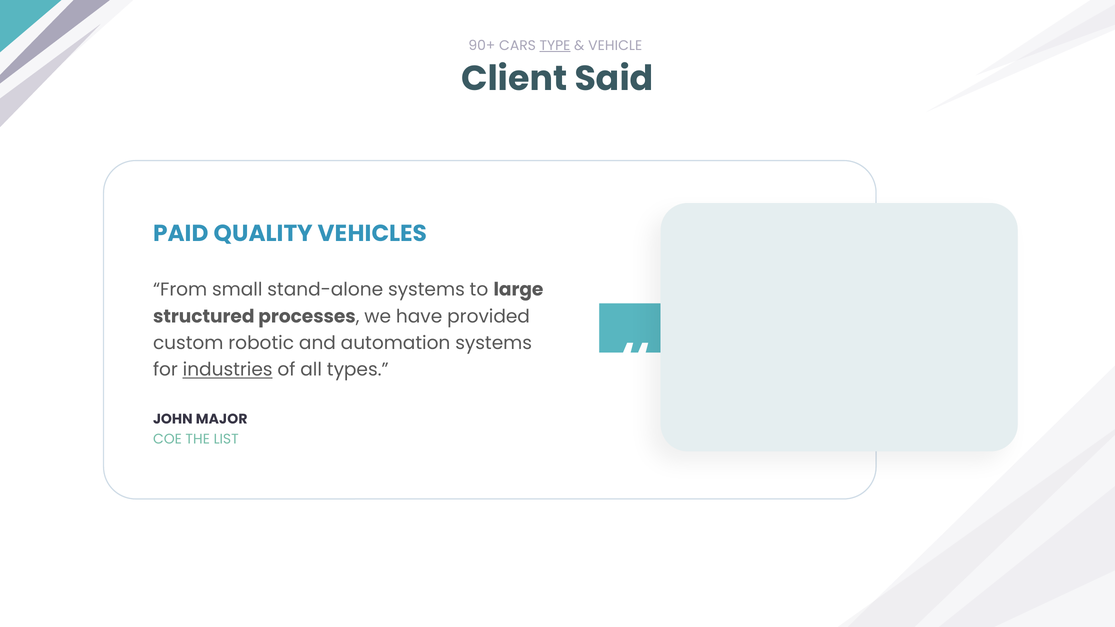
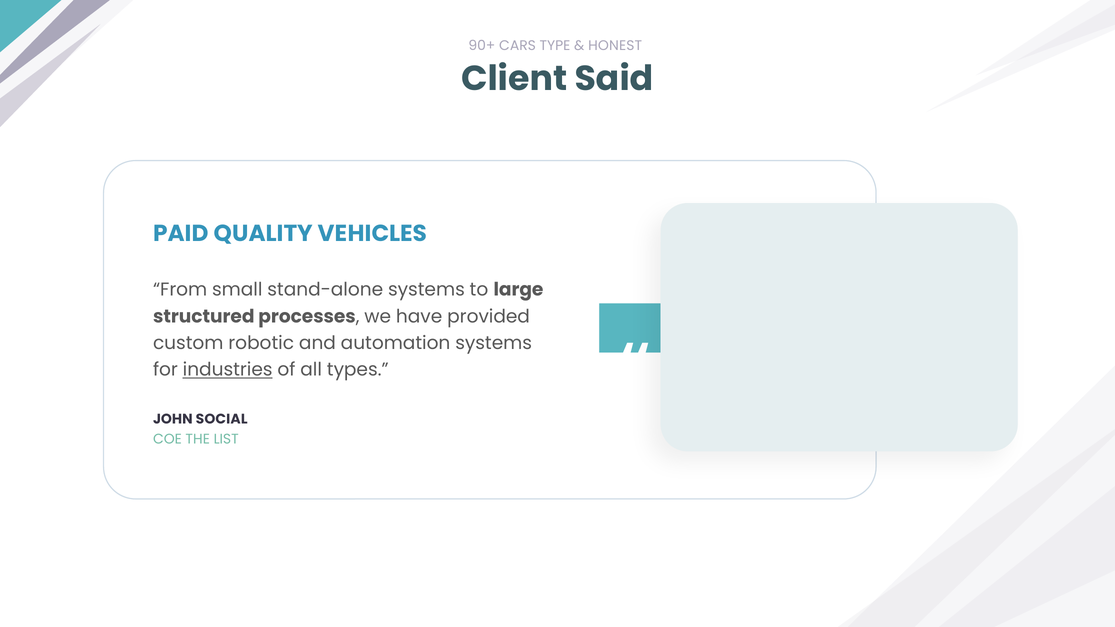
TYPE underline: present -> none (555, 46)
VEHICLE: VEHICLE -> HONEST (615, 46)
MAJOR: MAJOR -> SOCIAL (222, 419)
